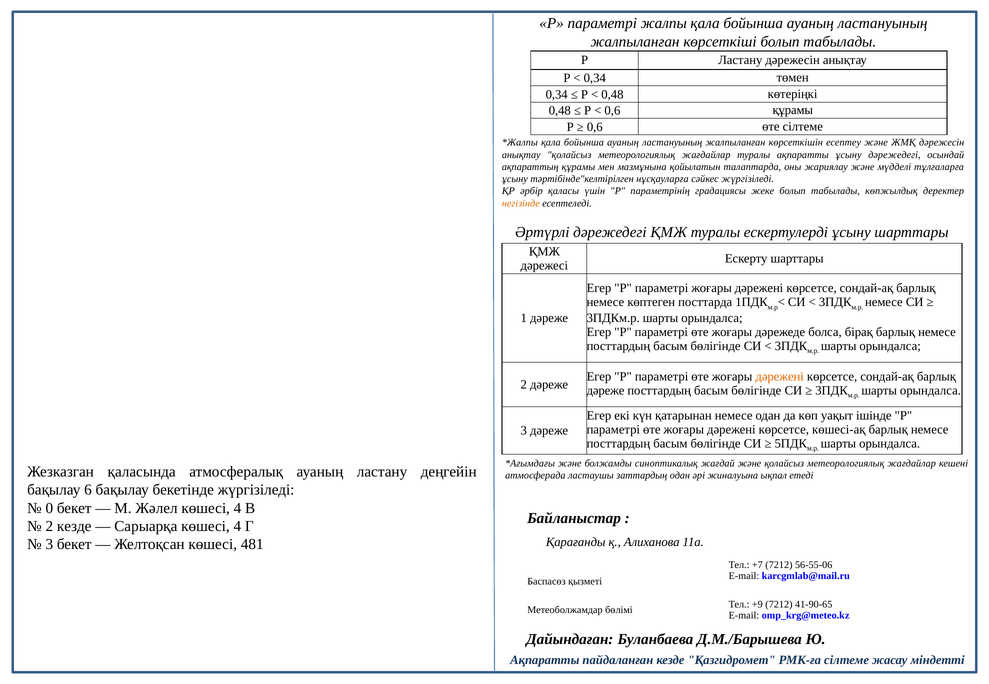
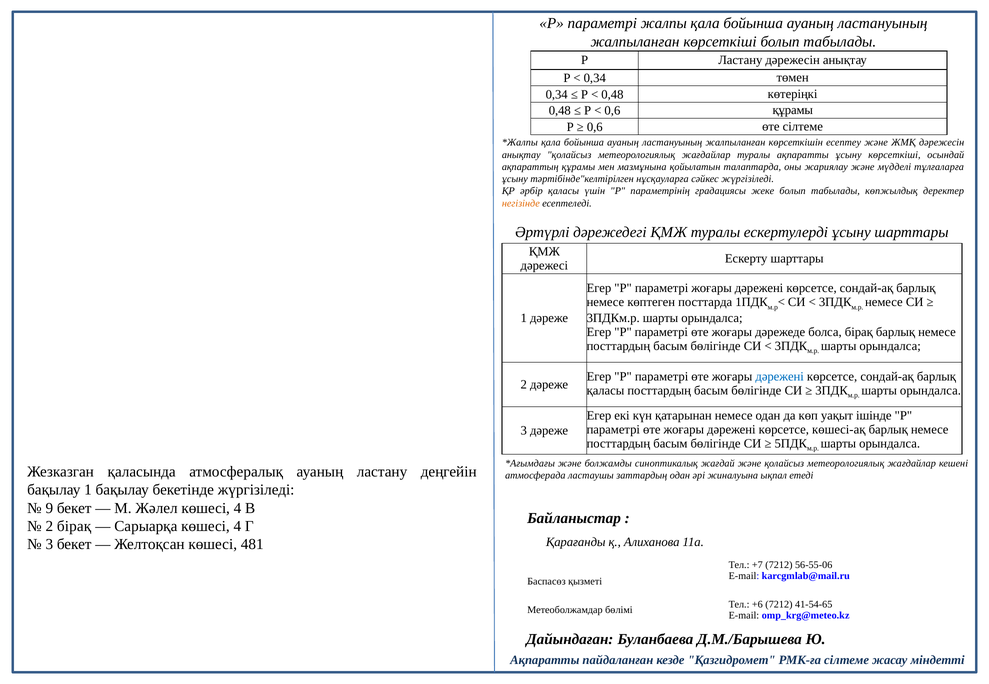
ұсыну дәрежедегі: дәрежедегі -> көрсеткіші (894, 155)
дәрежені colour: orange -> blue (780, 377)
дәреже: дәреже -> қаласы (605, 391)
бақылау 6: 6 -> 1 (88, 490)
0: 0 -> 9 (49, 509)
2 кезде: кезде -> бірақ (74, 527)
+9: +9 -> +6 (757, 605)
41-90-65: 41-90-65 -> 41-54-65 (814, 605)
